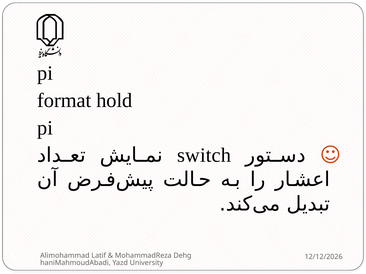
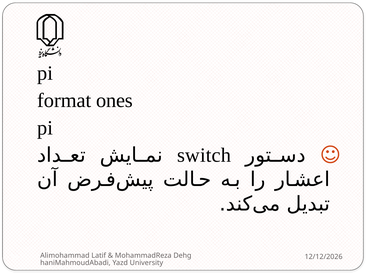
hold: hold -> ones (114, 101)
